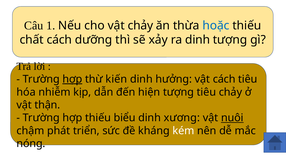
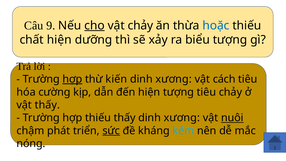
1: 1 -> 9 (51, 25)
cho underline: none -> present (95, 25)
chất cách: cách -> hiện (59, 40)
ra dinh: dinh -> biểu (198, 40)
hưởng: hưởng -> xương (174, 79)
nhiễm: nhiễm -> cường (54, 92)
vật thận: thận -> thấy (47, 105)
thiếu biểu: biểu -> thấy (125, 118)
sức underline: none -> present (111, 131)
kém colour: white -> light blue (183, 131)
